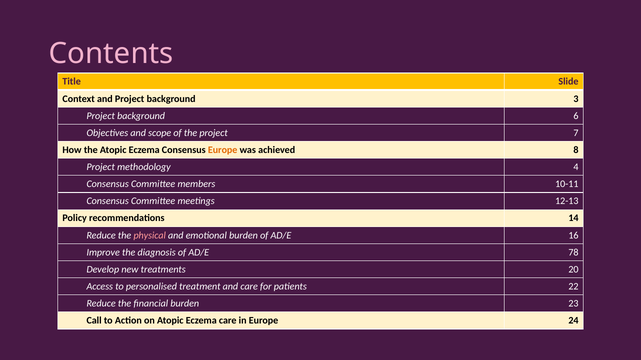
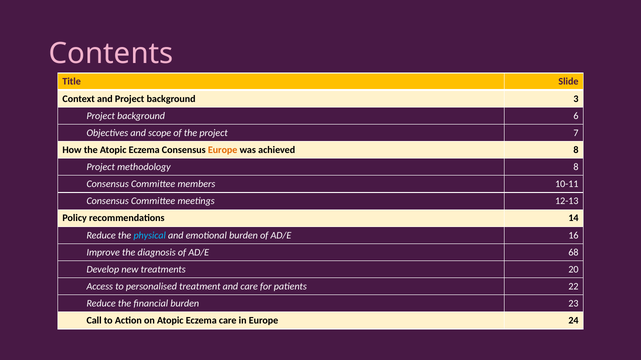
methodology 4: 4 -> 8 (576, 167)
physical colour: pink -> light blue (150, 236)
78: 78 -> 68 (573, 253)
